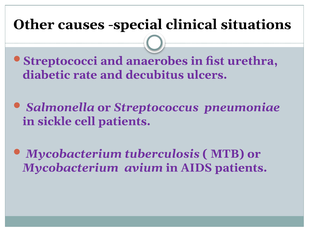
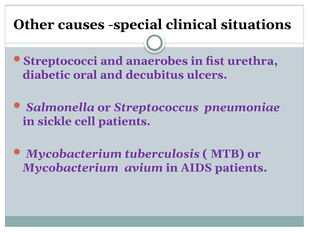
rate: rate -> oral (85, 75)
